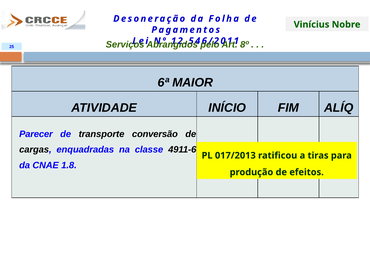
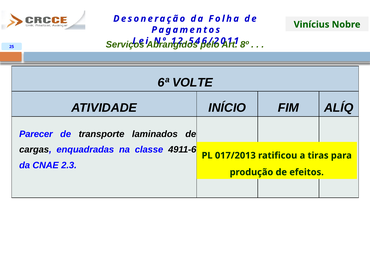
MAIOR: MAIOR -> VOLTE (193, 82)
conversão: conversão -> laminados (155, 134)
1.8: 1.8 -> 2.3 (69, 165)
